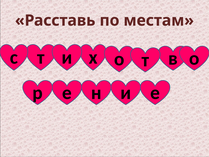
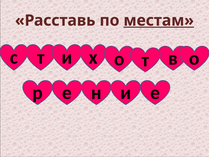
местам underline: none -> present (159, 20)
